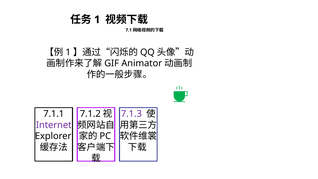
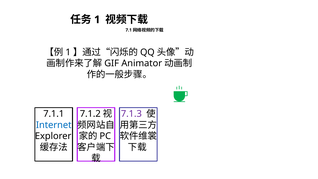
Internet colour: purple -> blue (54, 125)
